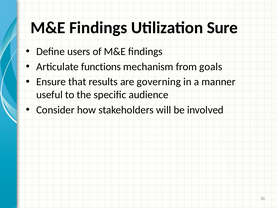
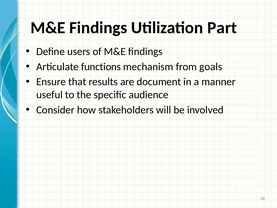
Sure: Sure -> Part (222, 28)
governing: governing -> document (159, 82)
